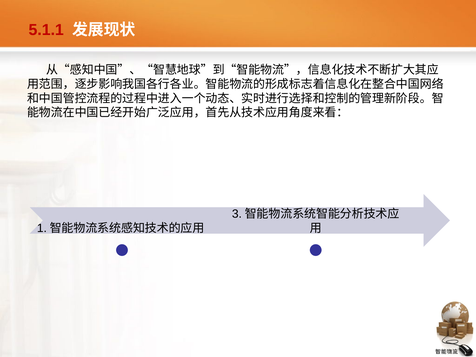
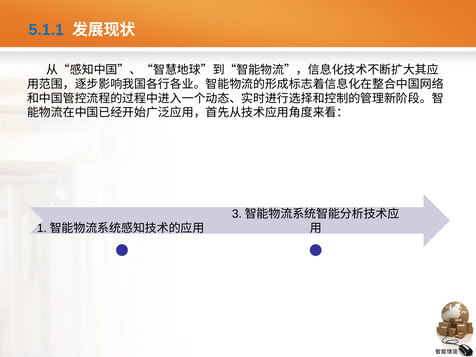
5.1.1 colour: red -> blue (46, 30)
